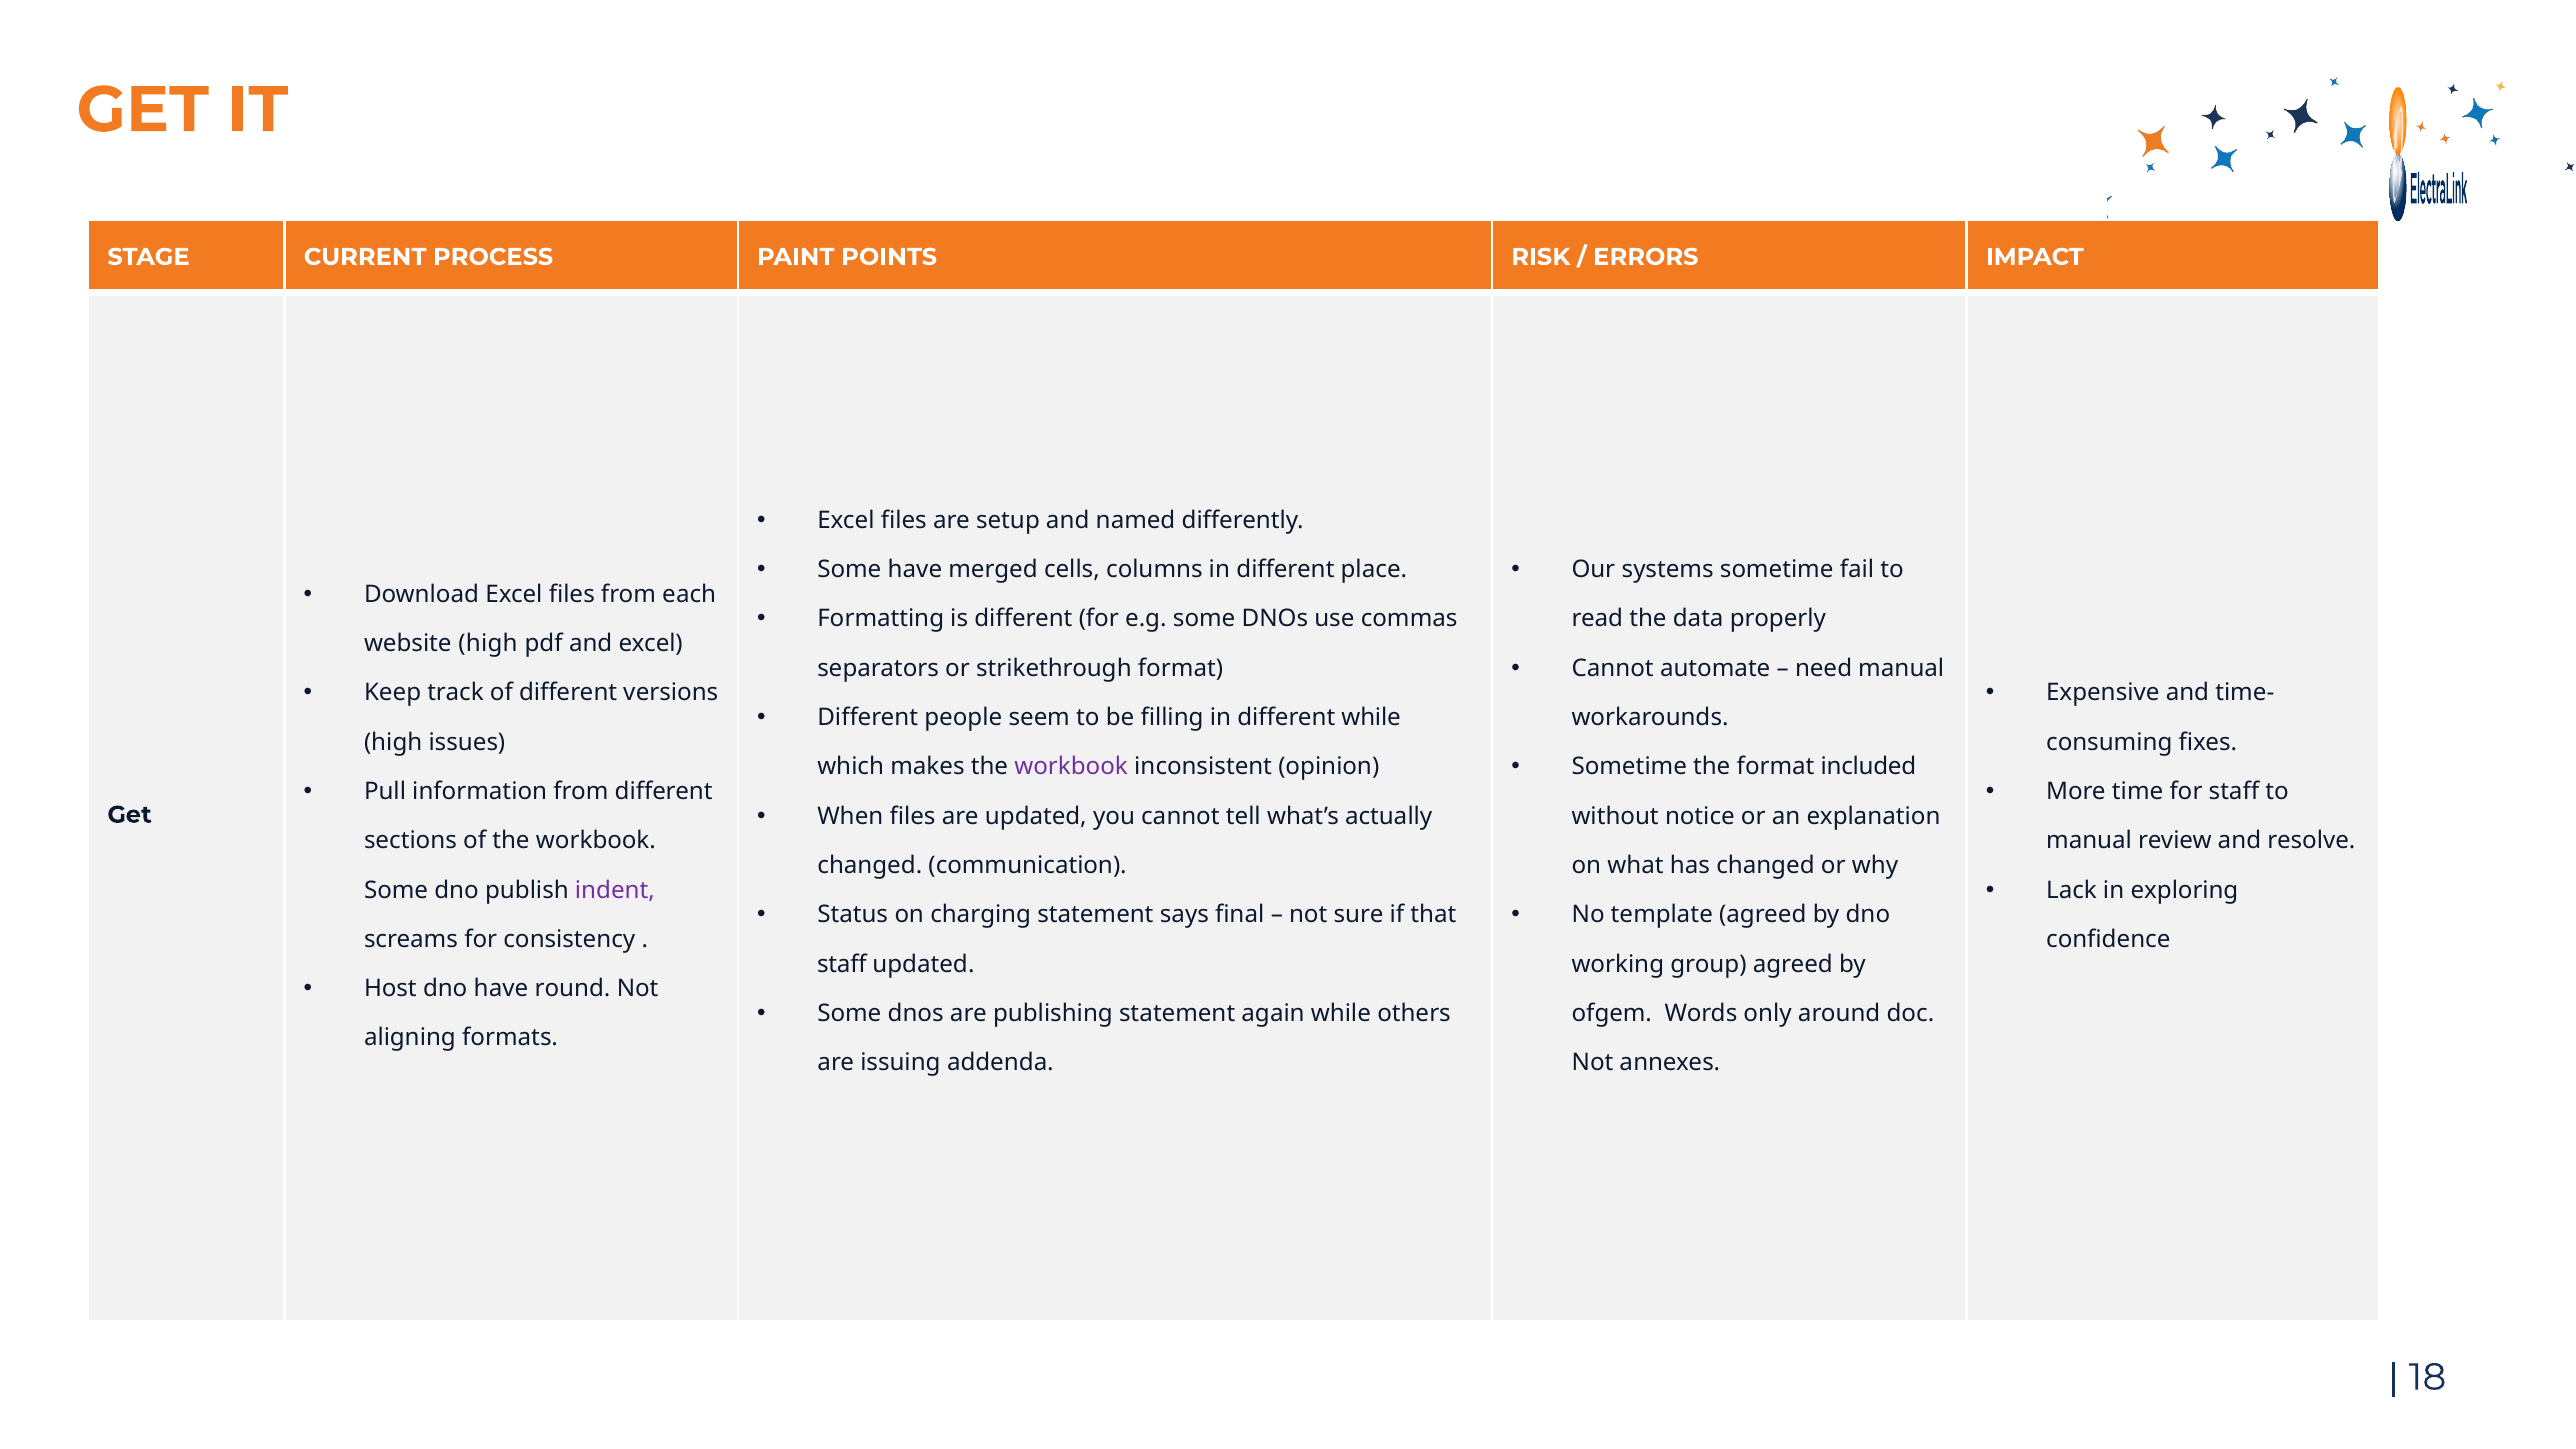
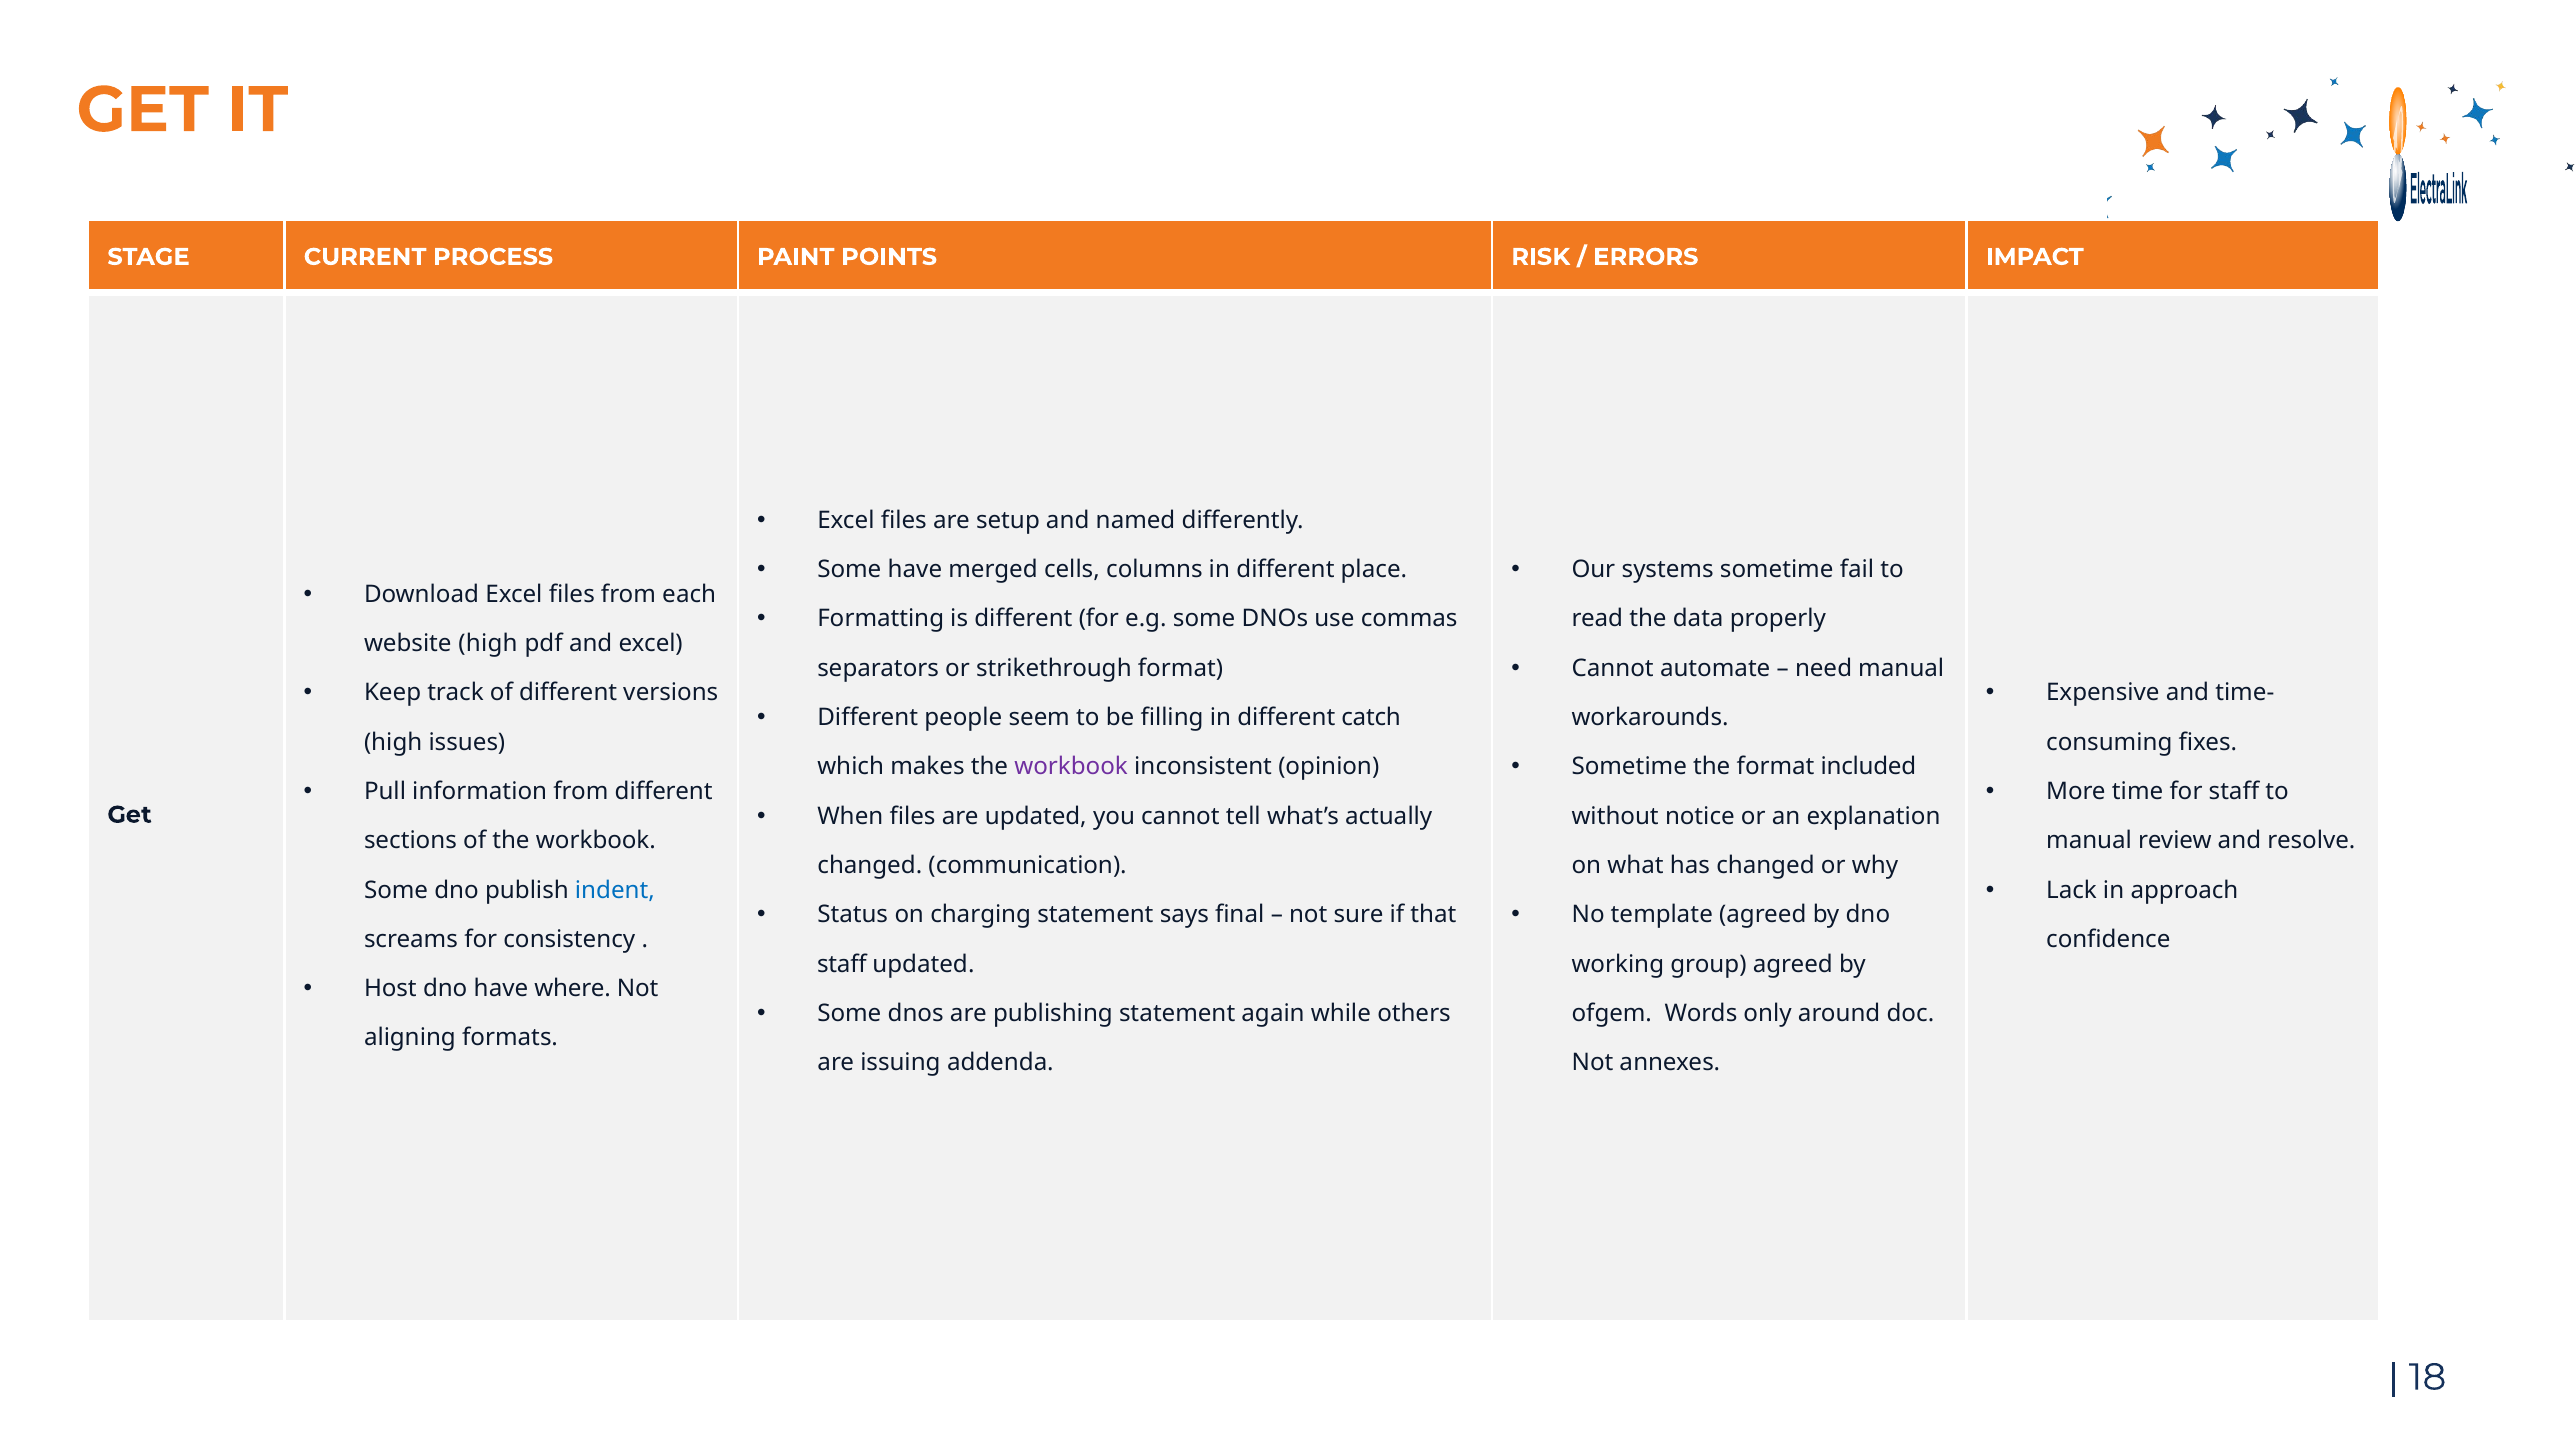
different while: while -> catch (1371, 718)
exploring: exploring -> approach (2185, 890)
indent colour: purple -> blue (615, 890)
round: round -> where (573, 989)
